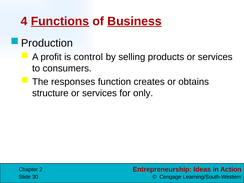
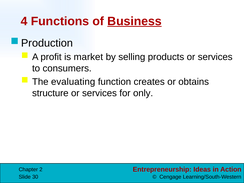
Functions underline: present -> none (60, 21)
control: control -> market (88, 57)
responses: responses -> evaluating (73, 82)
